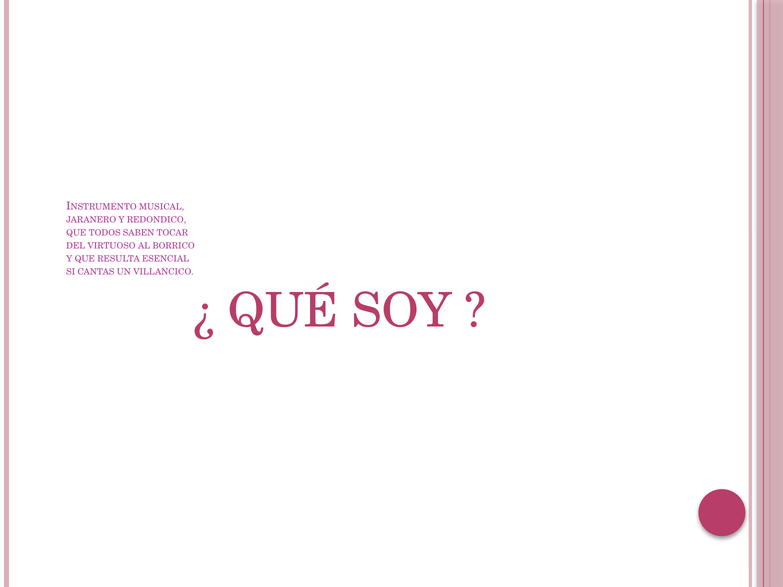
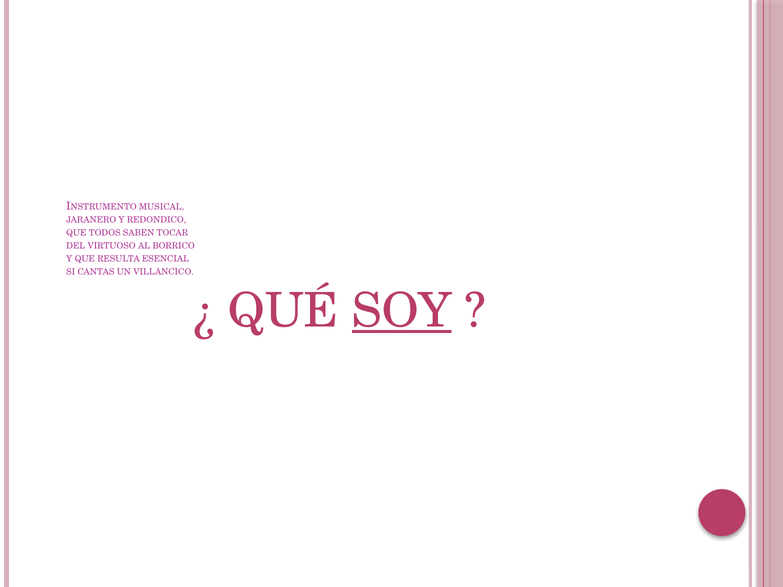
SOY underline: none -> present (402, 311)
